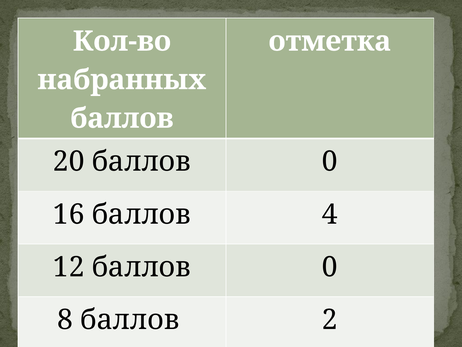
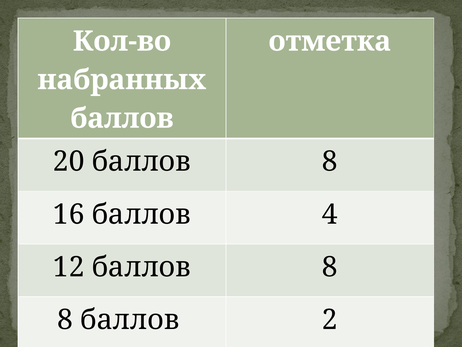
20 баллов 0: 0 -> 8 (330, 161)
12 баллов 0: 0 -> 8 (330, 267)
